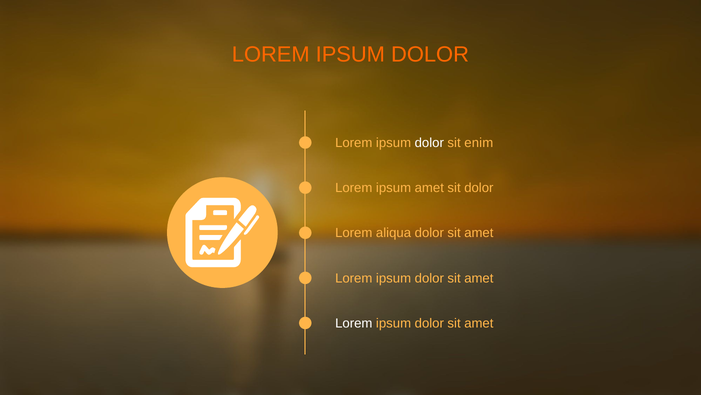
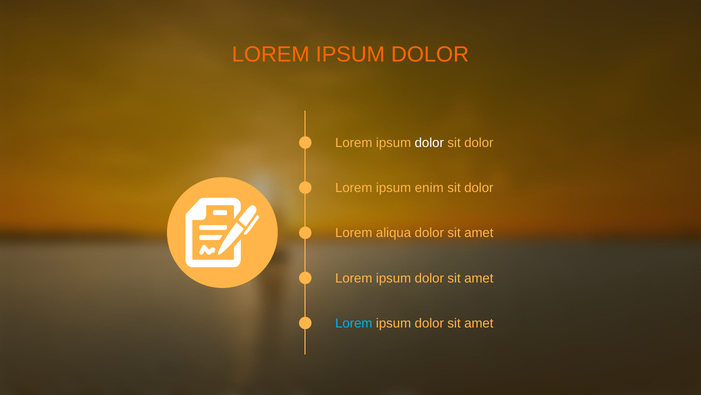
enim: enim -> dolor (479, 143)
ipsum amet: amet -> enim (429, 188)
Lorem colour: white -> light blue (354, 323)
